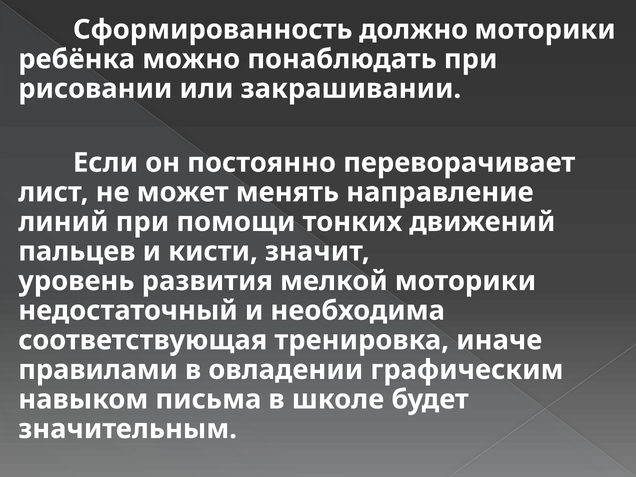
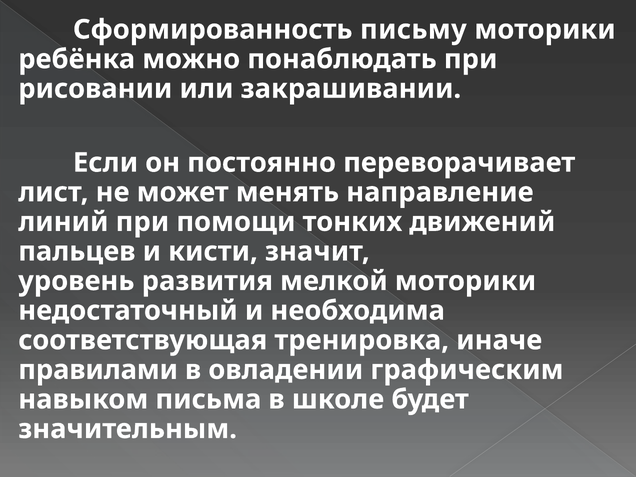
должно: должно -> письму (413, 30)
